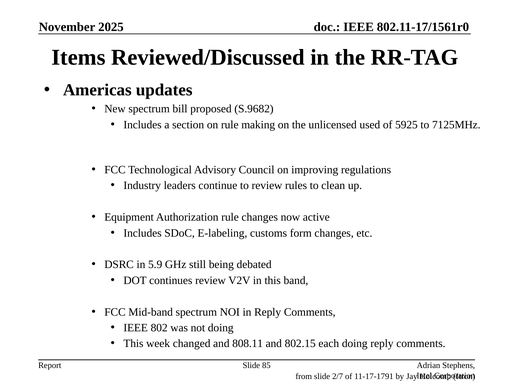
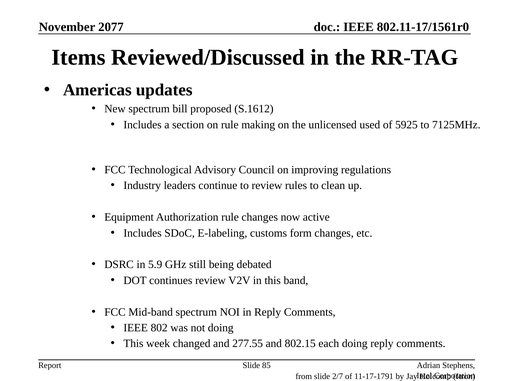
2025: 2025 -> 2077 (111, 27)
S.9682: S.9682 -> S.1612 (254, 109)
808.11: 808.11 -> 277.55 (248, 344)
